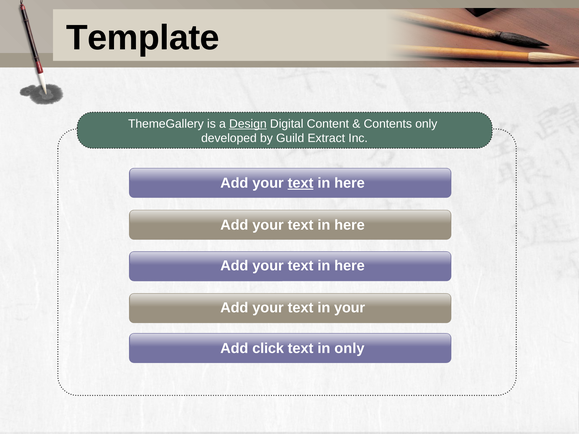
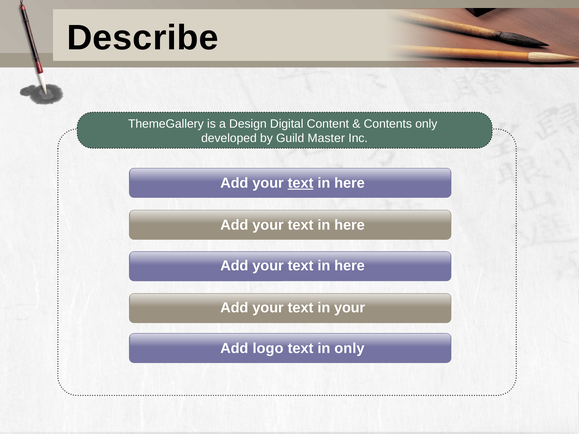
Template: Template -> Describe (143, 38)
Design underline: present -> none (248, 124)
Extract: Extract -> Master (326, 138)
click: click -> logo (268, 349)
